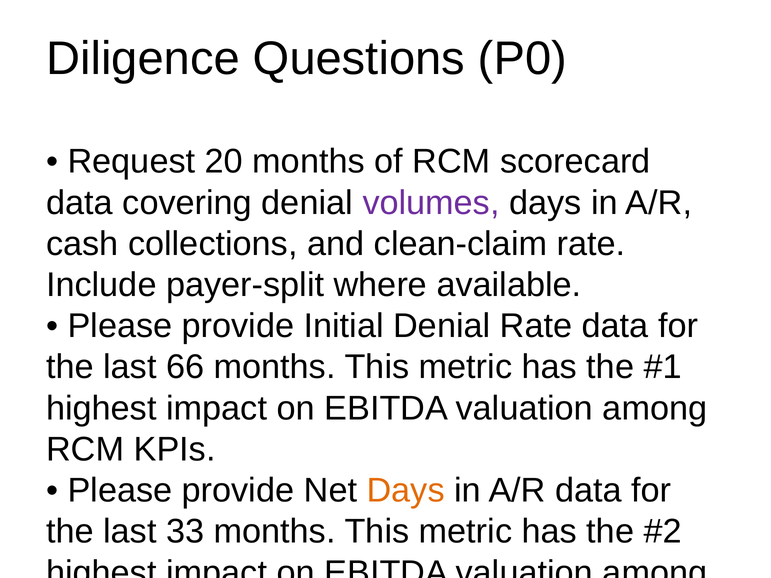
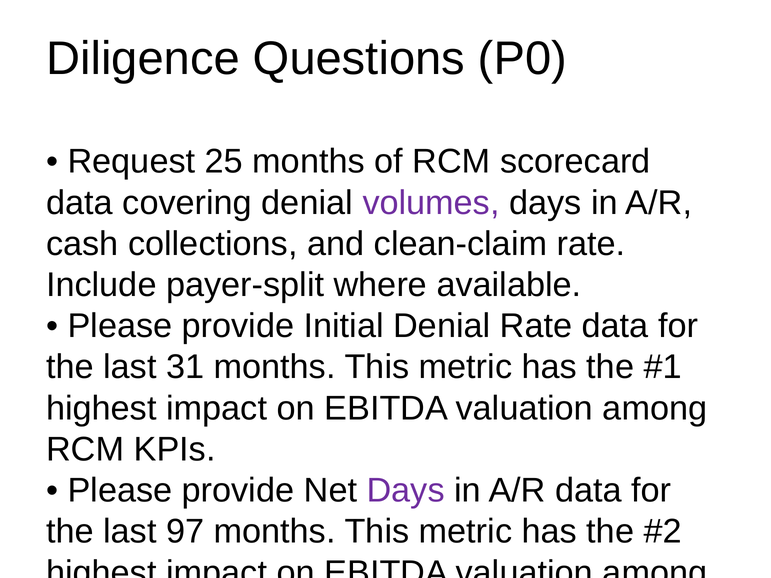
20: 20 -> 25 (224, 162)
66: 66 -> 31 (185, 367)
Days colour: orange -> purple (406, 491)
33: 33 -> 97 (185, 532)
